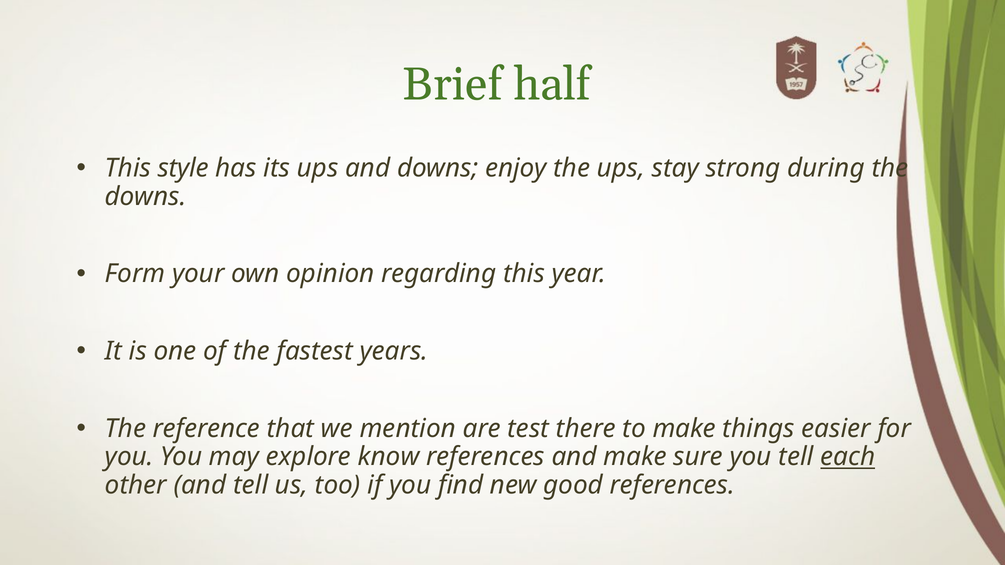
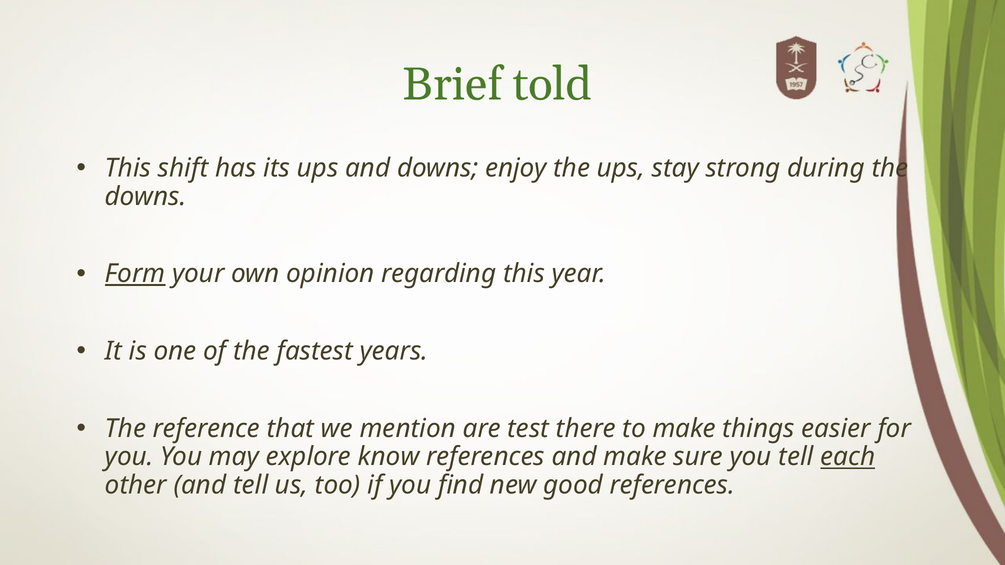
half: half -> told (552, 84)
style: style -> shift (183, 168)
Form underline: none -> present (135, 274)
